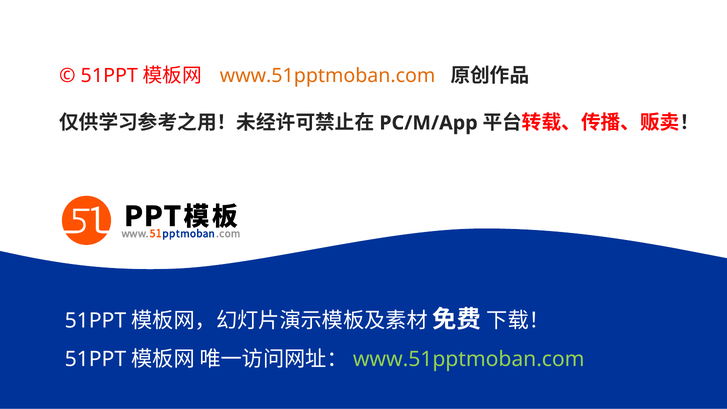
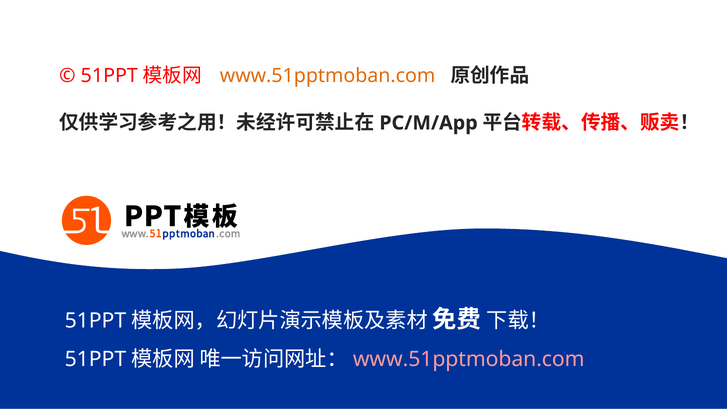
www.51pptmoban.com colour: light green -> pink (469, 359)
